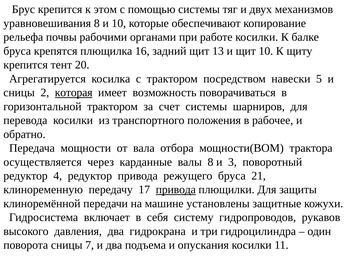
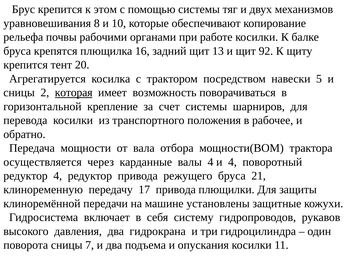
щит 10: 10 -> 92 (266, 51)
горизонтальной трактором: трактором -> крепление (112, 106)
валы 8: 8 -> 4 (210, 162)
и 3: 3 -> 4 (232, 162)
привода underline: present -> none (176, 190)
